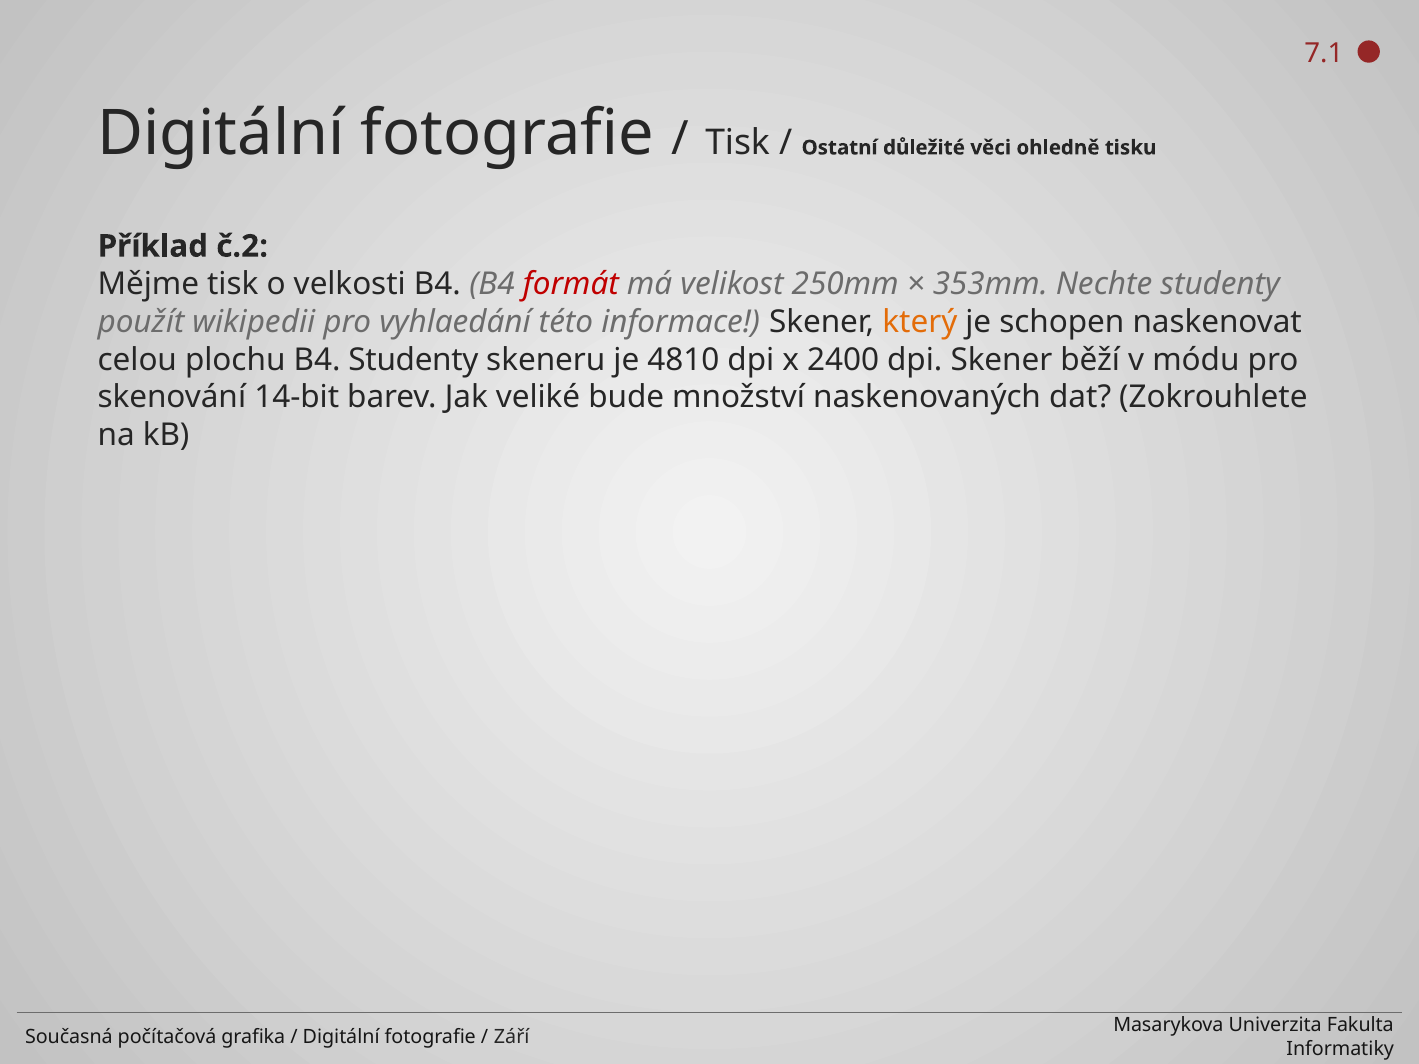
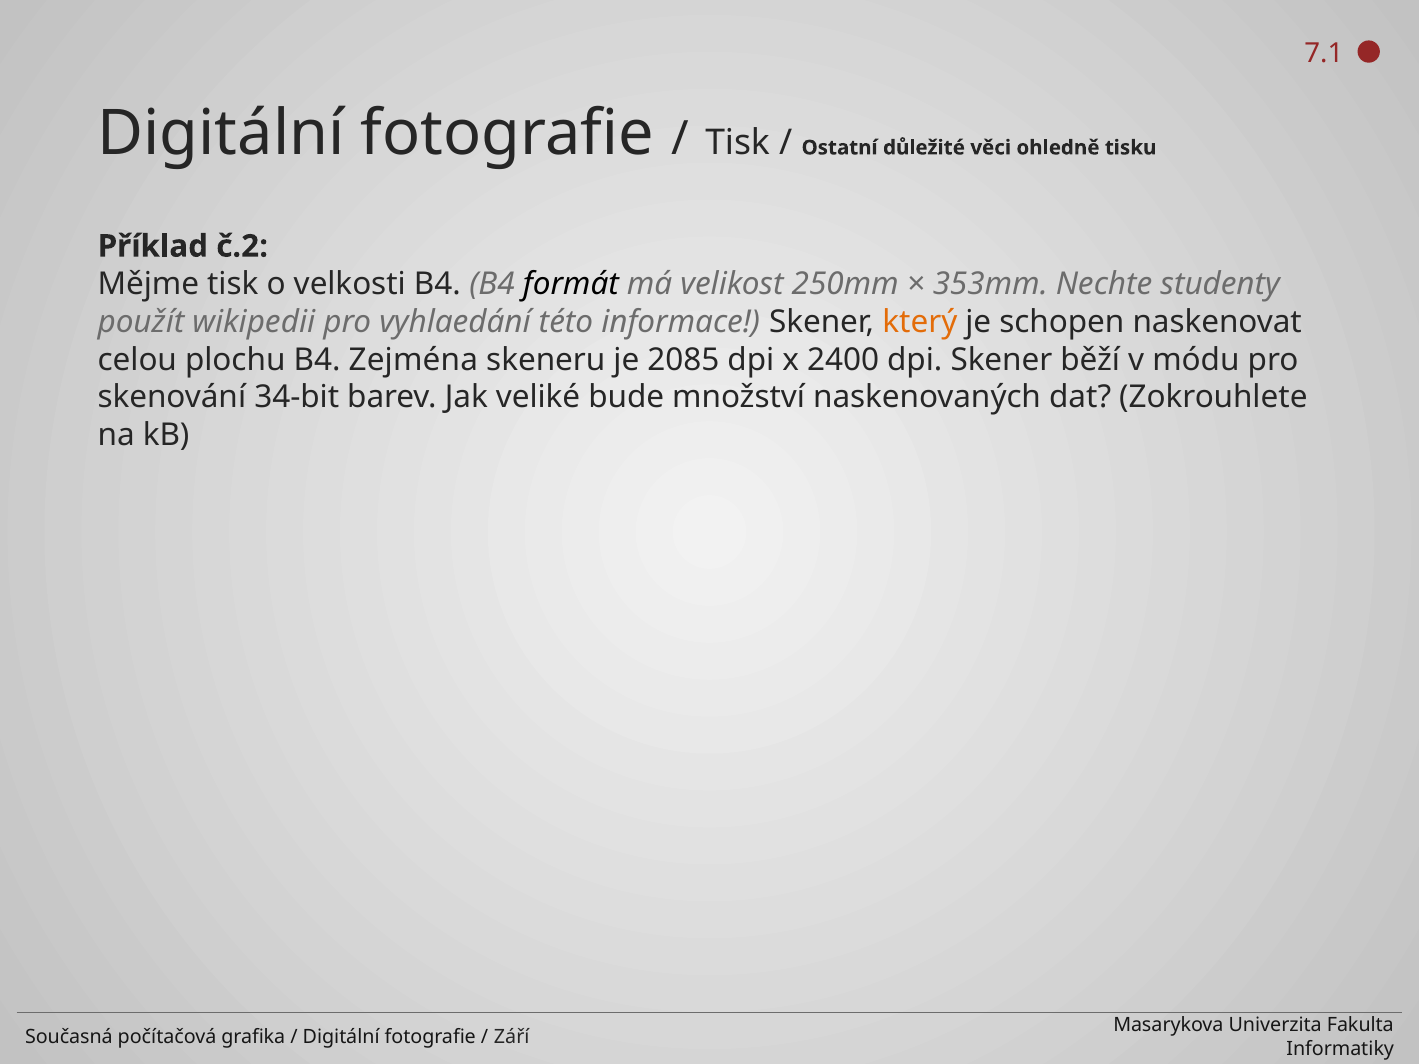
formát colour: red -> black (571, 284)
B4 Studenty: Studenty -> Zejména (413, 360)
4810: 4810 -> 2085 (683, 360)
14-bit: 14-bit -> 34-bit (297, 398)
